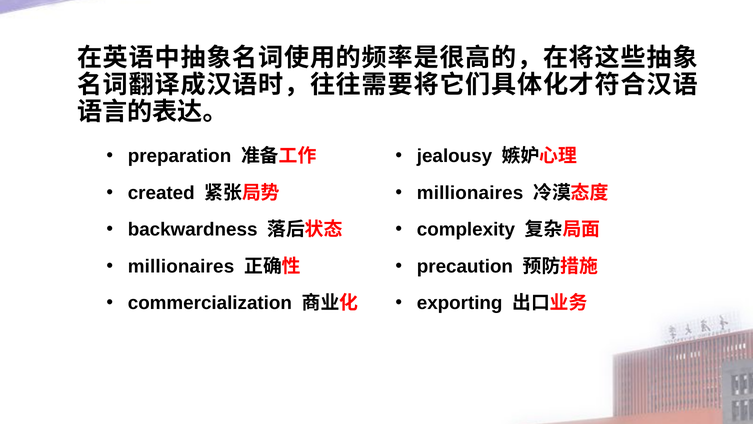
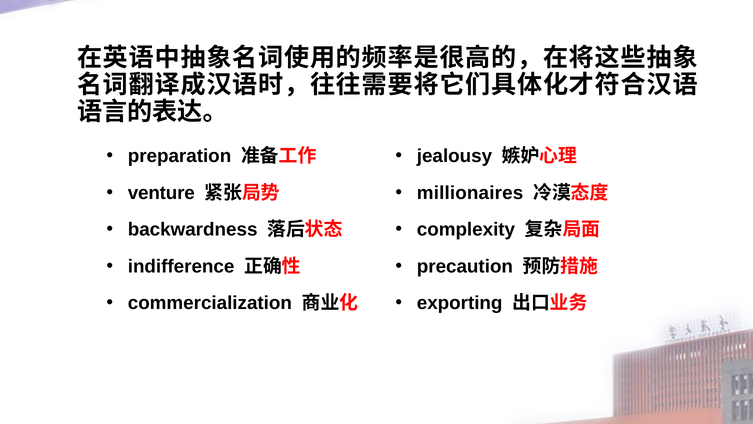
created: created -> venture (161, 193)
millionaires: millionaires -> indifference (181, 266)
